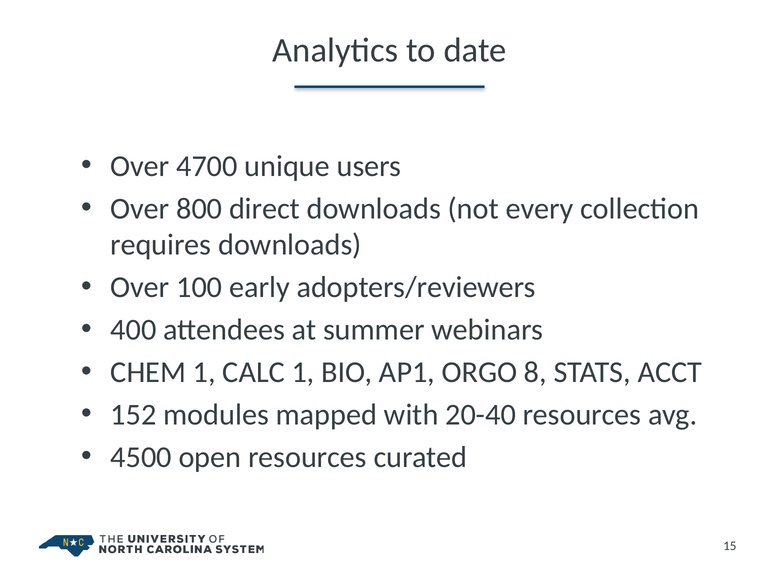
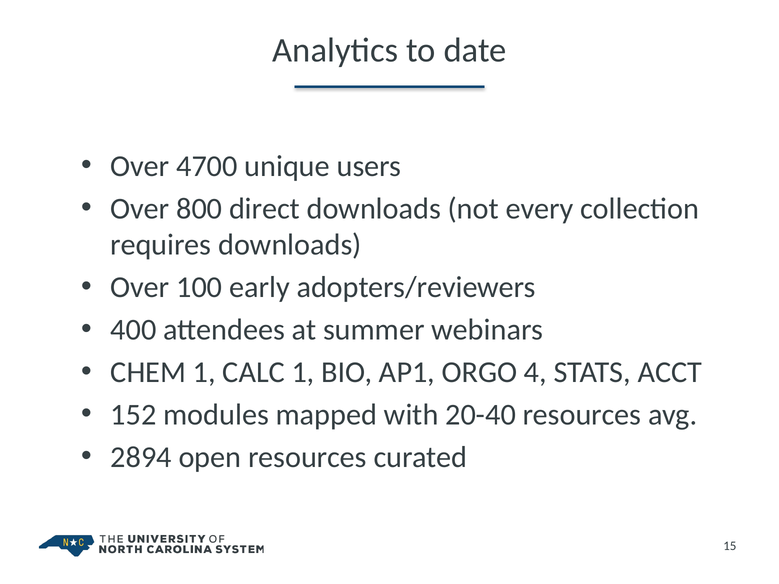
8: 8 -> 4 (535, 372)
4500: 4500 -> 2894 (141, 457)
